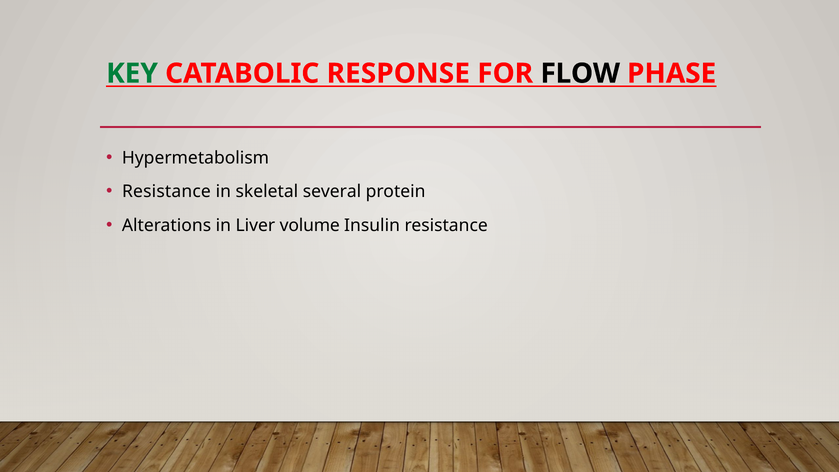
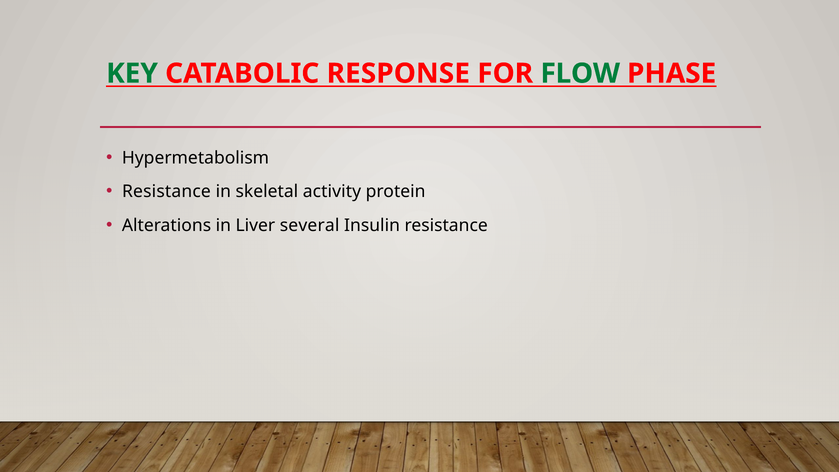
FLOW colour: black -> green (580, 73)
several: several -> activity (332, 192)
volume: volume -> several (310, 226)
